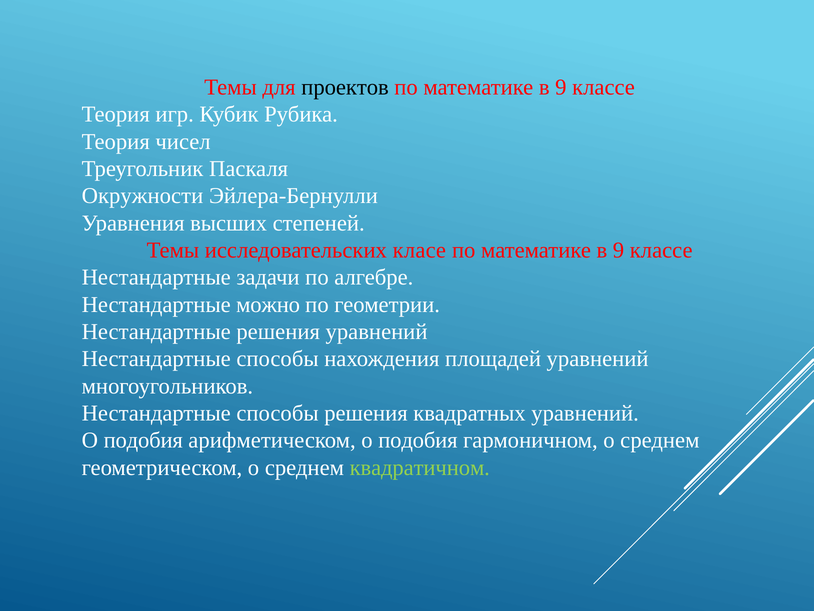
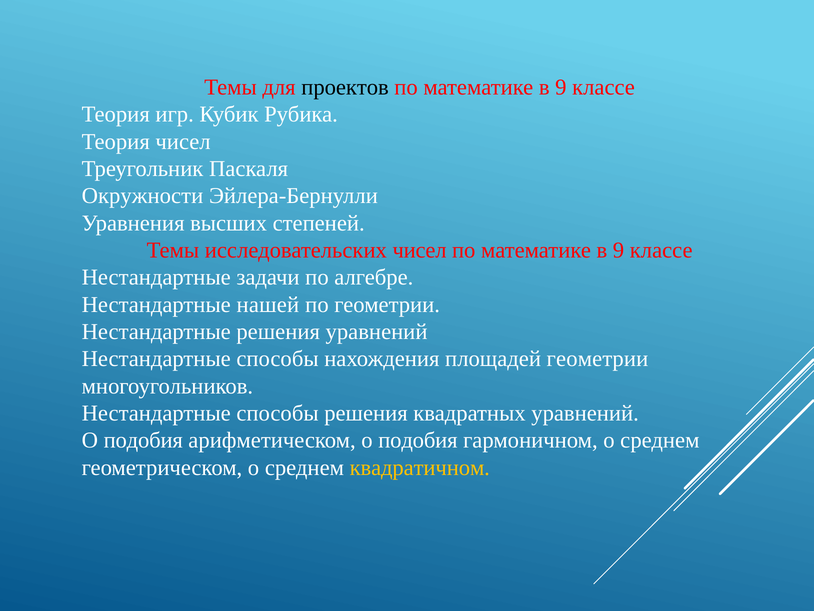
исследовательских класе: класе -> чисел (420, 250)
можно: можно -> нашей (268, 304)
площадей уравнений: уравнений -> геометрии (597, 359)
квадратичном colour: light green -> yellow (420, 467)
